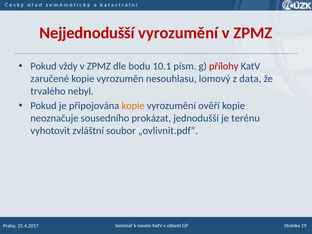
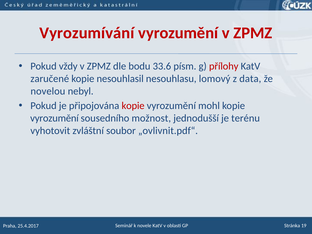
Nejjednodušší: Nejjednodušší -> Vyrozumívání (87, 33)
10.1: 10.1 -> 33.6 (162, 66)
vyrozuměn: vyrozuměn -> nesouhlasil (120, 79)
trvalého: trvalého -> novelou (48, 91)
kopie colour: orange -> red (133, 106)
ověří: ověří -> mohl (209, 106)
neoznačuje: neoznačuje -> vyrozumění (54, 118)
prokázat: prokázat -> možnost (151, 118)
